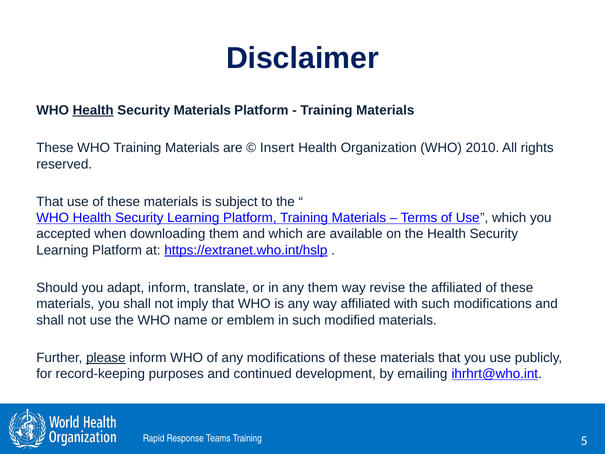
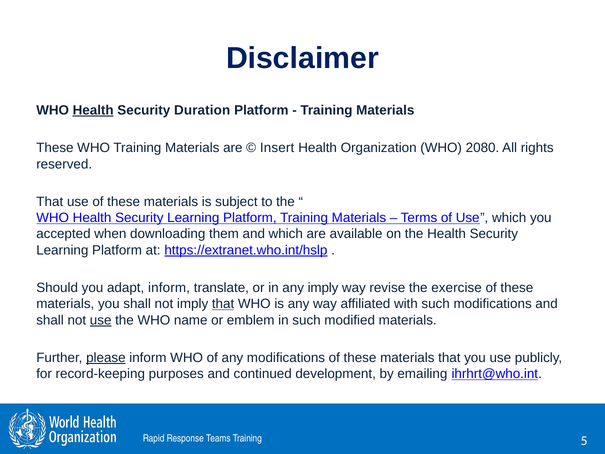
Security Materials: Materials -> Duration (202, 110)
2010: 2010 -> 2080 (483, 148)
any them: them -> imply (323, 288)
the affiliated: affiliated -> exercise (457, 288)
that underline: none -> present (223, 304)
use underline: none -> present (101, 320)
